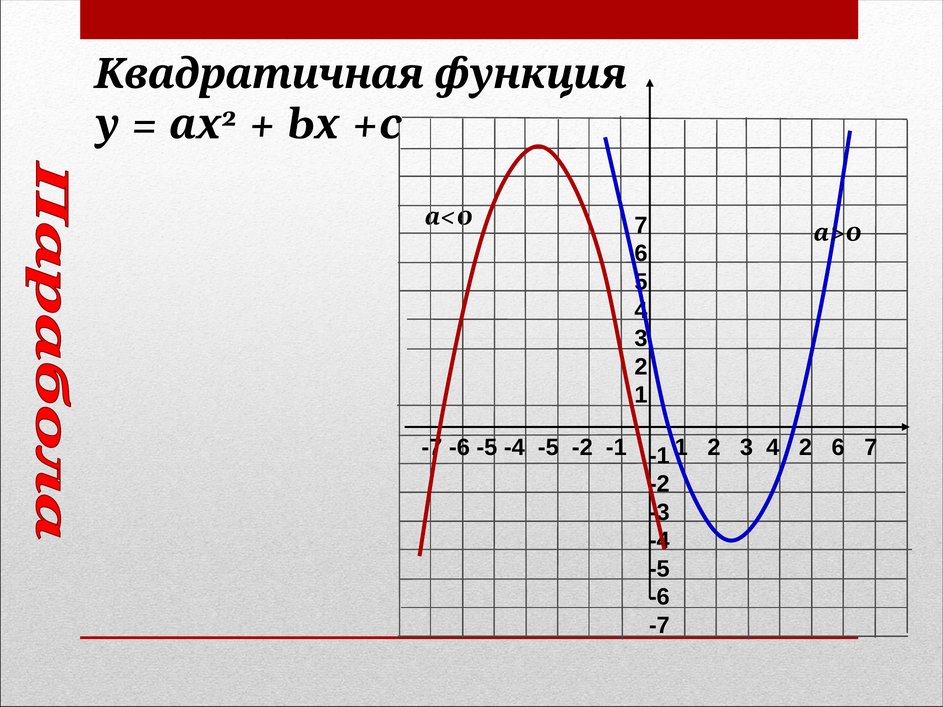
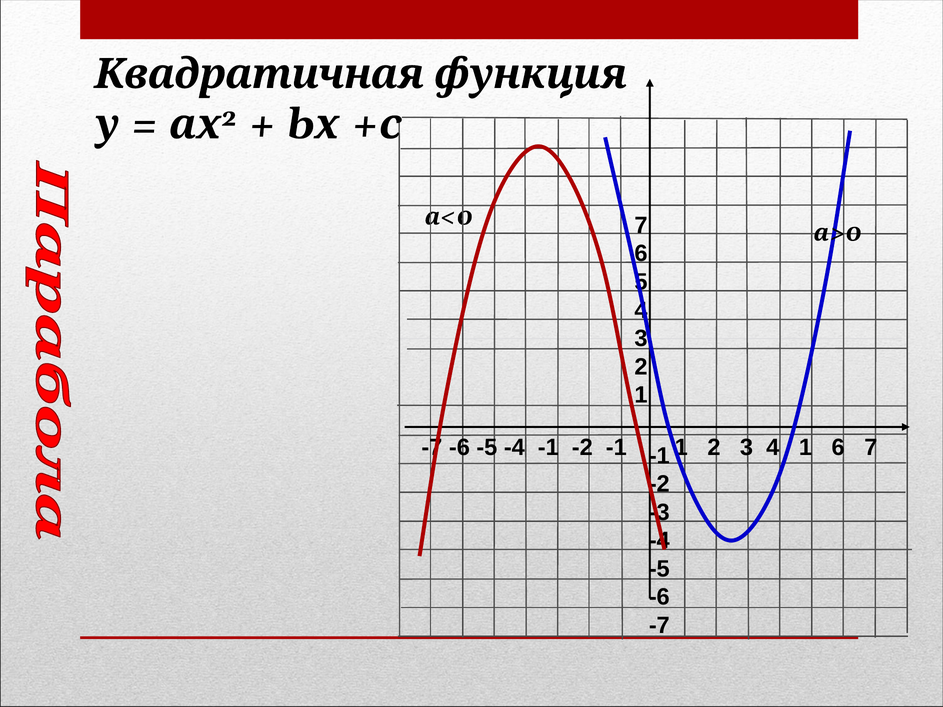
-5 -4 -5: -5 -> -1 (548, 448)
4 2: 2 -> 1 (805, 448)
